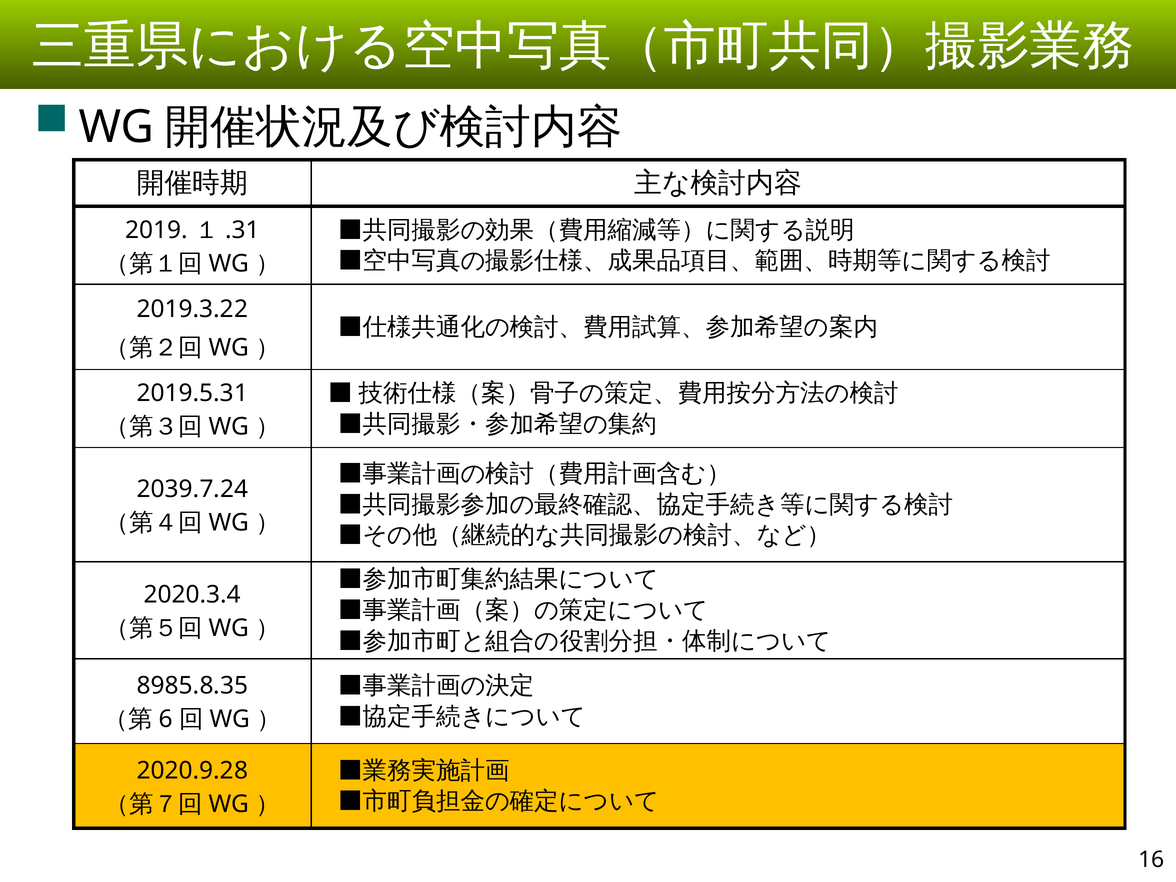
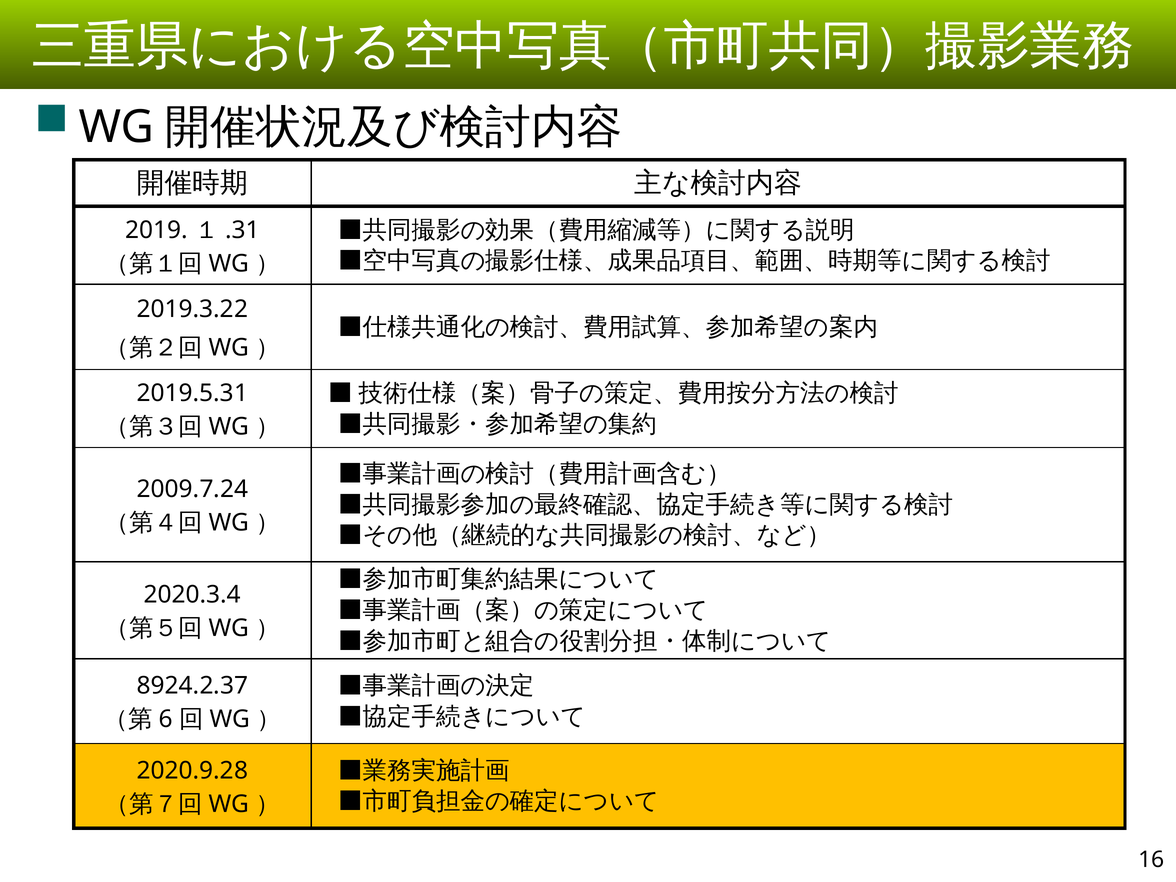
2039.7.24: 2039.7.24 -> 2009.7.24 (193, 489)
8985.8.35: 8985.8.35 -> 8924.2.37 (193, 686)
